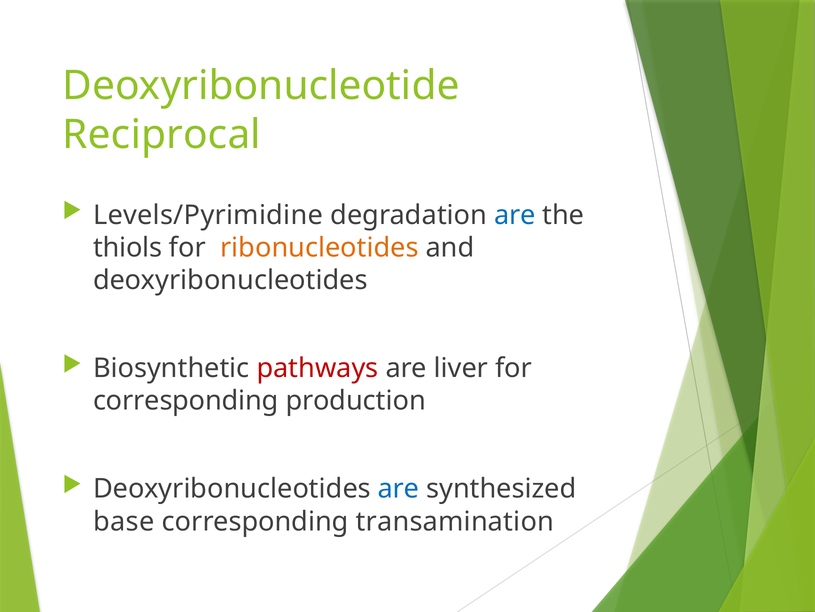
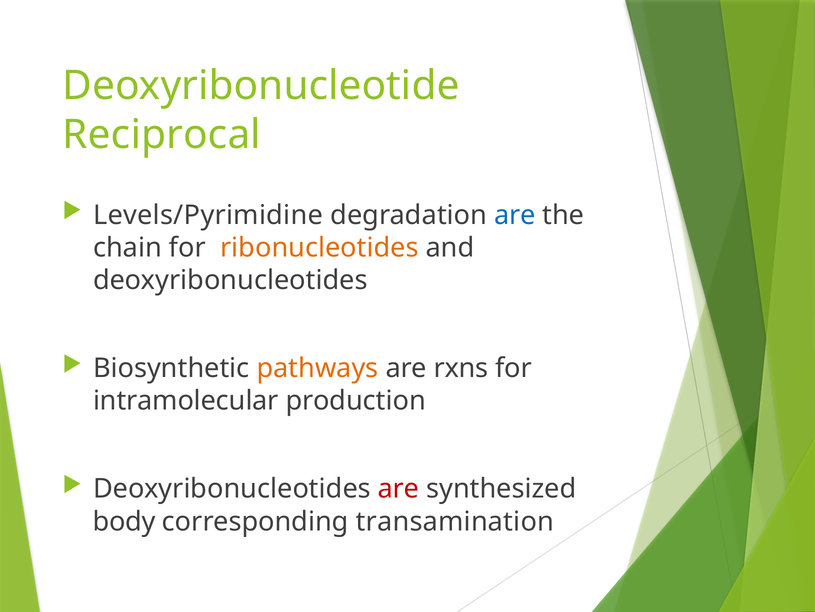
thiols: thiols -> chain (128, 247)
pathways colour: red -> orange (318, 368)
liver: liver -> rxns (461, 368)
corresponding: corresponding -> intramolecular (186, 401)
are colour: blue -> red (399, 488)
base: base -> body (124, 521)
